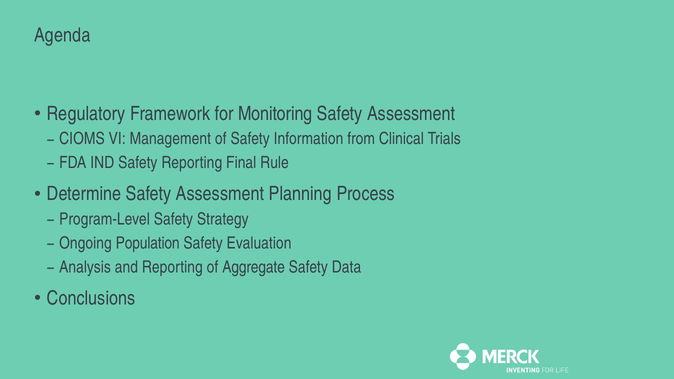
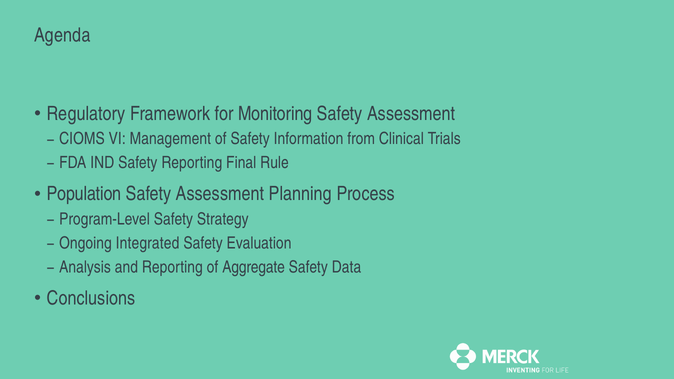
Determine: Determine -> Population (84, 194)
Population: Population -> Integrated (148, 243)
